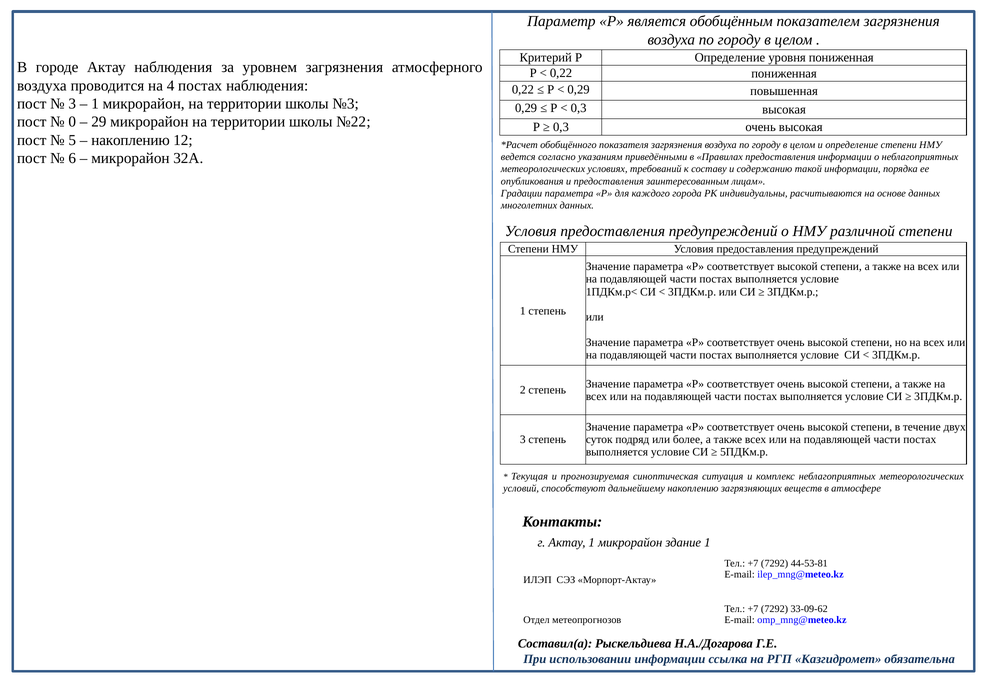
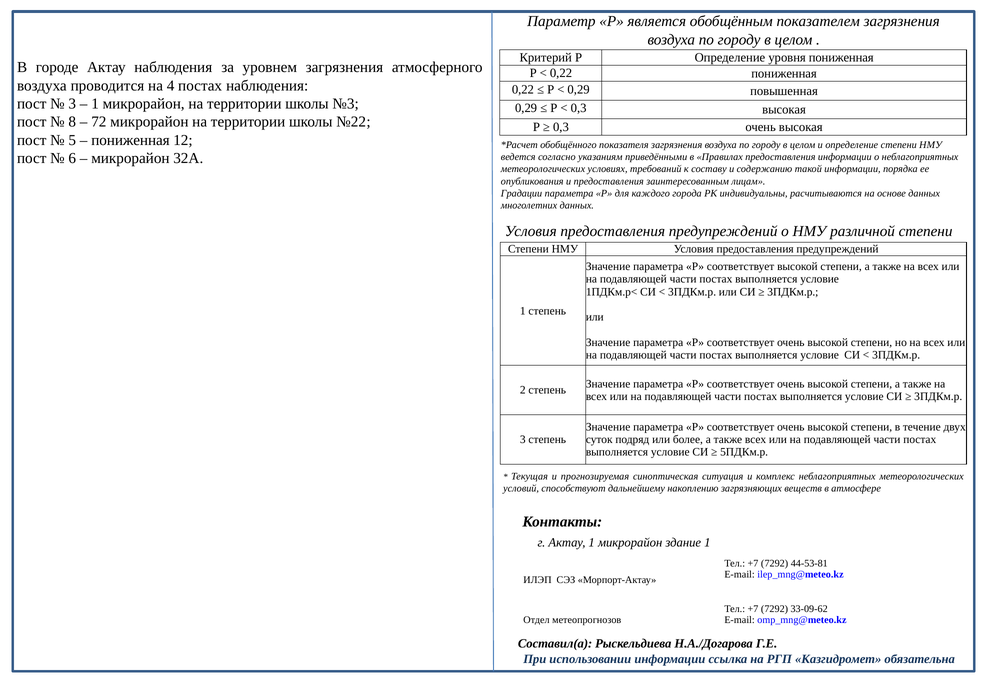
0: 0 -> 8 (72, 122)
29: 29 -> 72 (99, 122)
накоплению: накоплению -> пониженная (130, 140)
